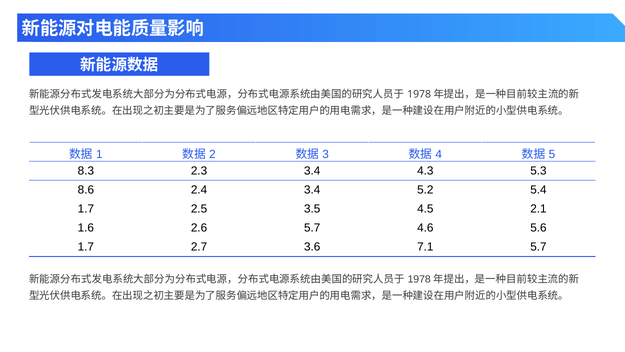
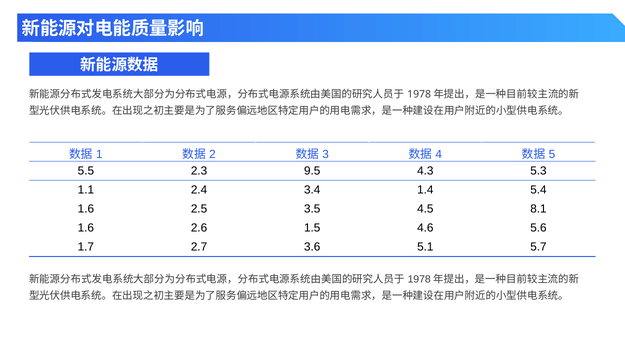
8.3: 8.3 -> 5.5 (86, 171)
2.3 3.4: 3.4 -> 9.5 (312, 171)
8.6: 8.6 -> 1.1 (86, 190)
5.2: 5.2 -> 1.4 (425, 190)
1.7: 1.7 -> 1.6 (86, 209)
2.1: 2.1 -> 8.1 (538, 209)
2.6 5.7: 5.7 -> 1.5 (312, 228)
7.1: 7.1 -> 5.1 (425, 247)
